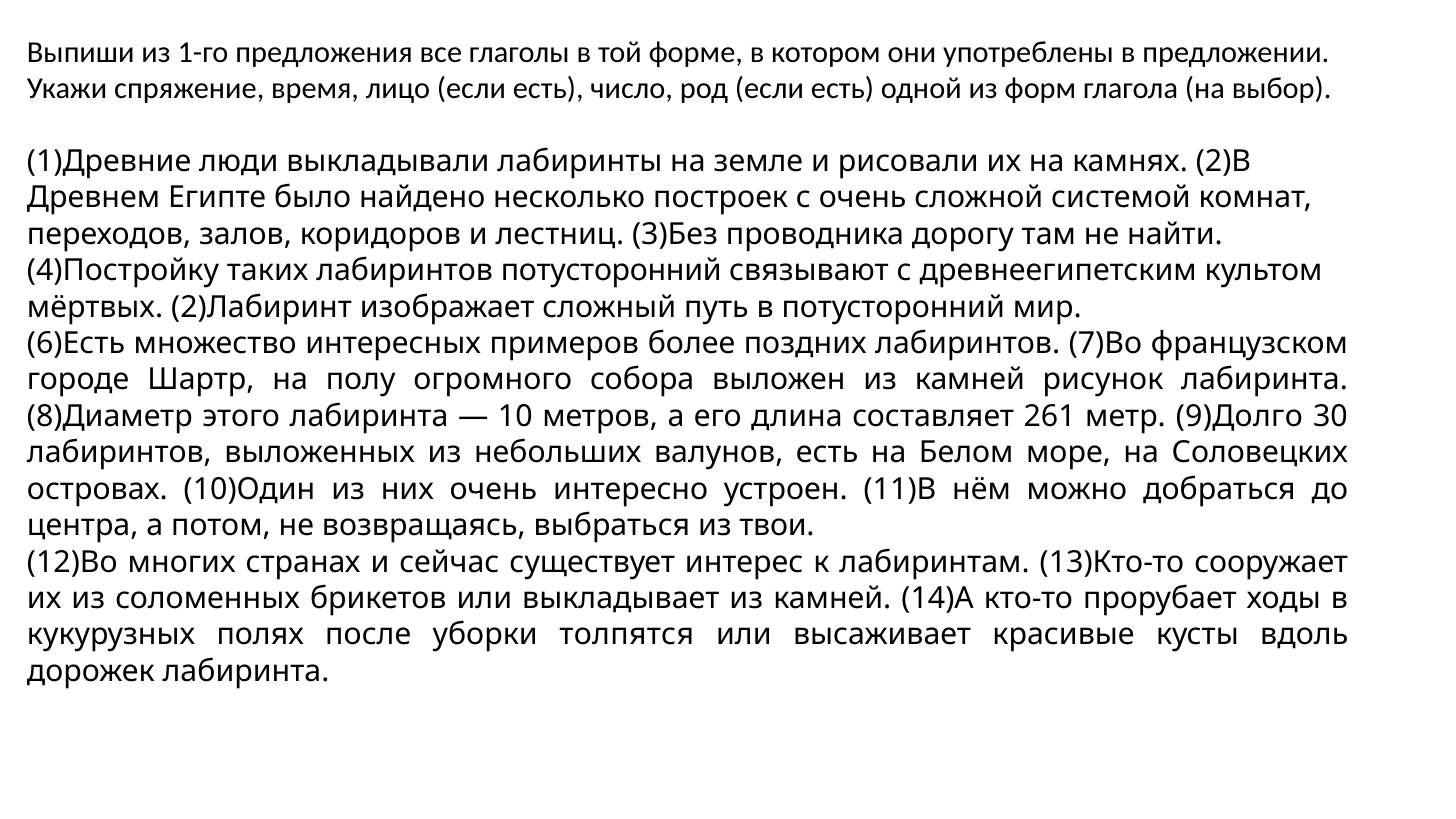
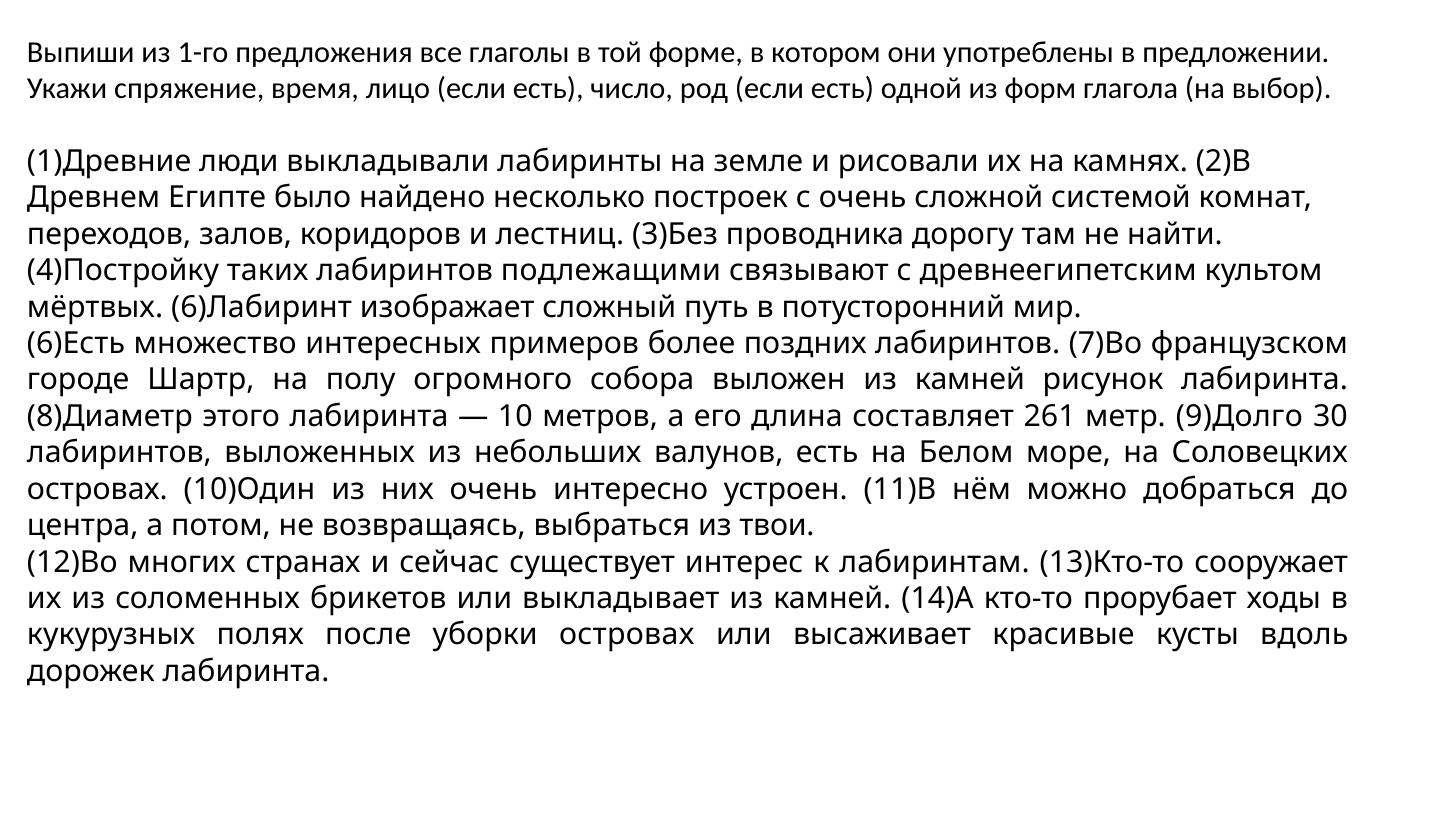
лабиринтов потусторонний: потусторонний -> подлежащими (611, 271)
2)Лабиринт: 2)Лабиринт -> 6)Лабиринт (262, 307)
уборки толпятся: толпятся -> островах (627, 635)
